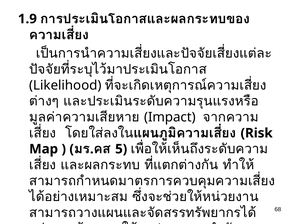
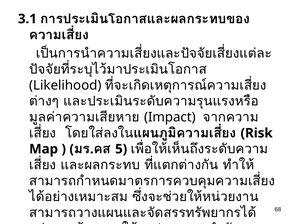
1.9: 1.9 -> 3.1 (27, 19)
